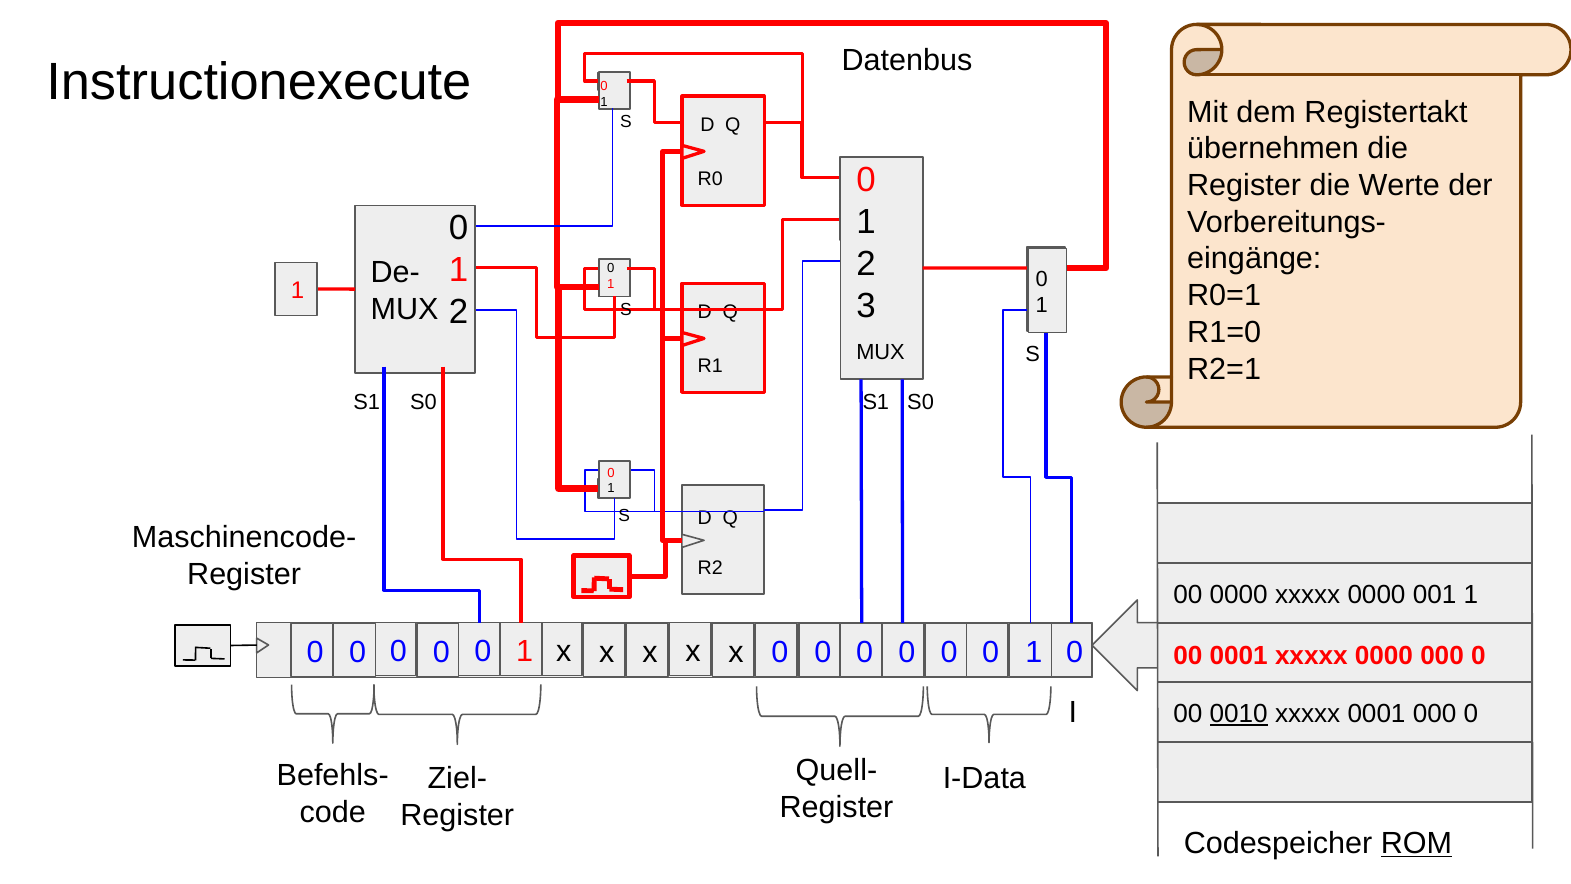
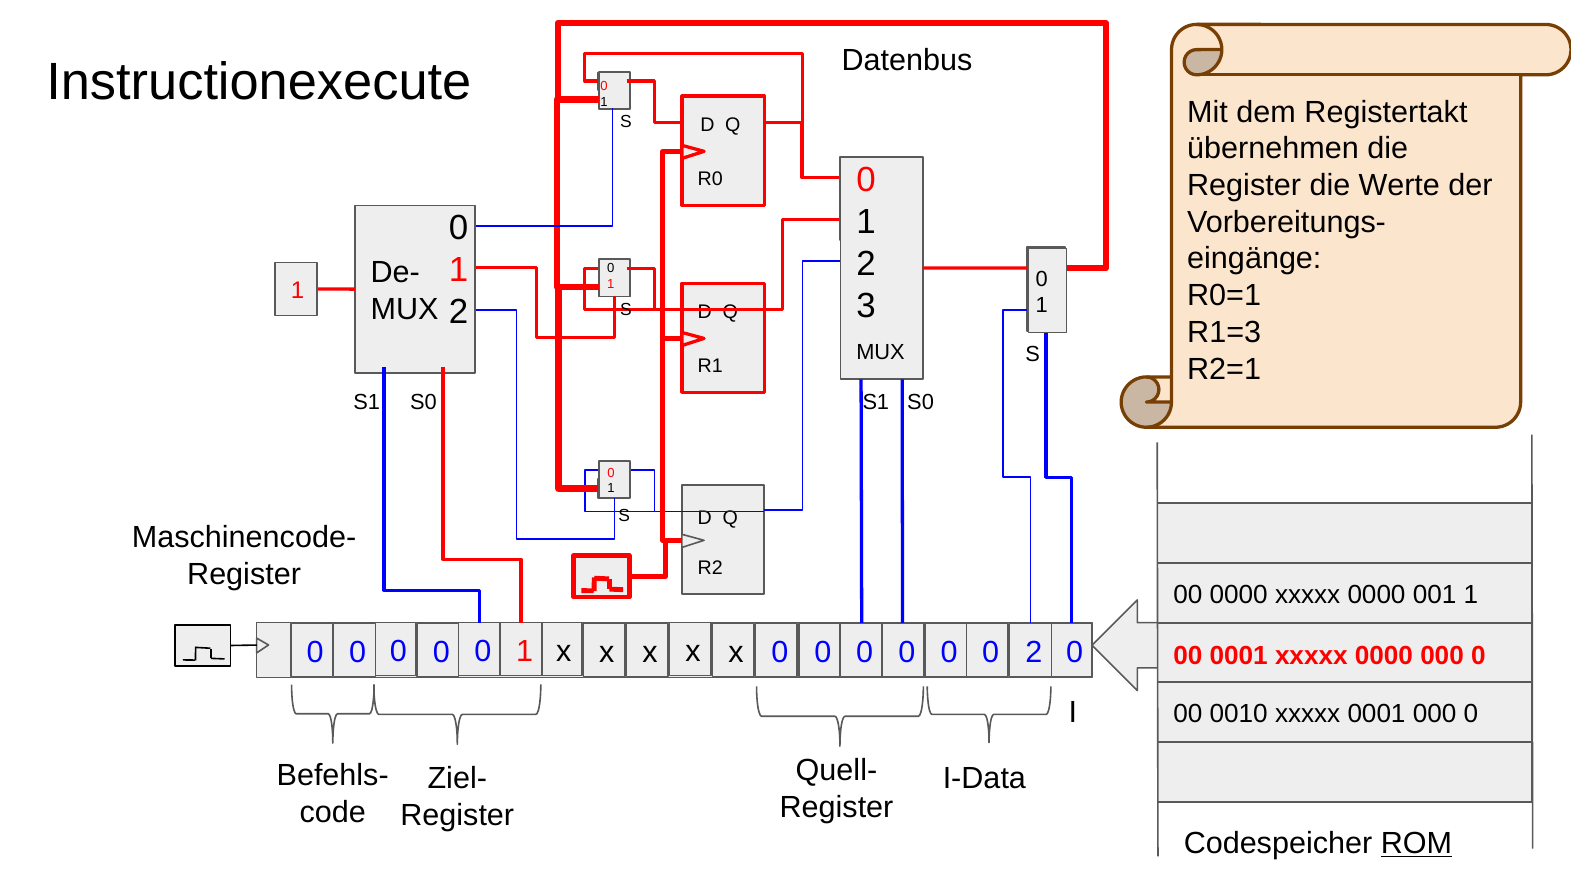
R1=0: R1=0 -> R1=3 (1224, 332)
0 0 1: 1 -> 2 (1034, 652)
0010 underline: present -> none (1239, 714)
